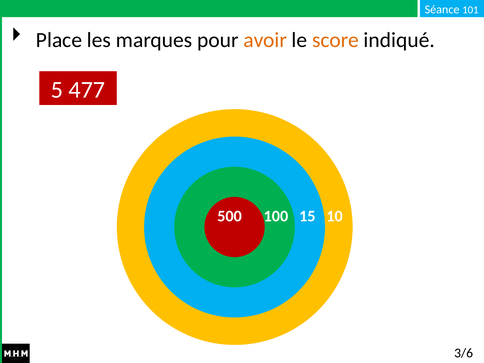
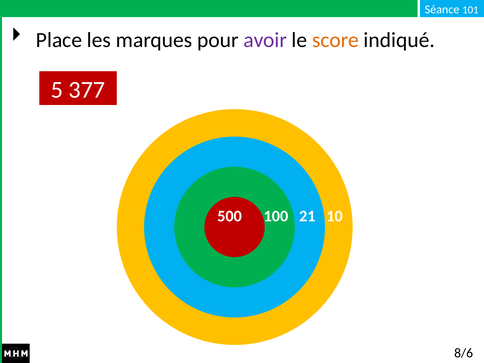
avoir colour: orange -> purple (265, 40)
477: 477 -> 377 (87, 90)
15: 15 -> 21 (307, 216)
3/6: 3/6 -> 8/6 (464, 353)
